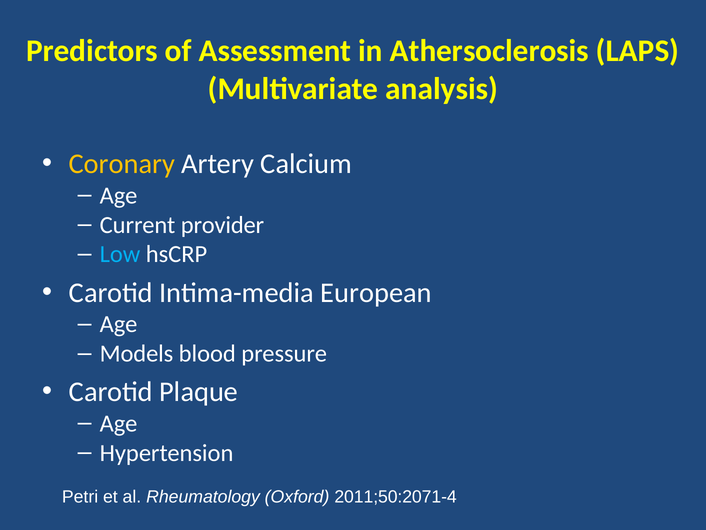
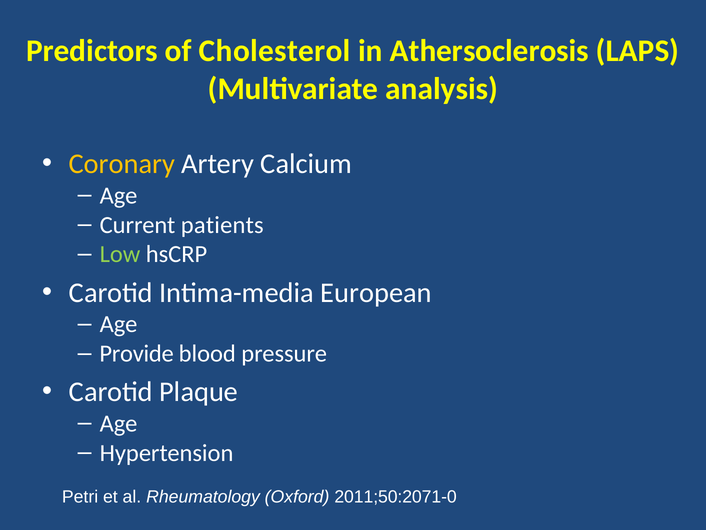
Assessment: Assessment -> Cholesterol (275, 51)
provider: provider -> patients (222, 225)
Low colour: light blue -> light green (120, 254)
Models: Models -> Provide (137, 353)
2011;50:2071-4: 2011;50:2071-4 -> 2011;50:2071-0 (396, 496)
